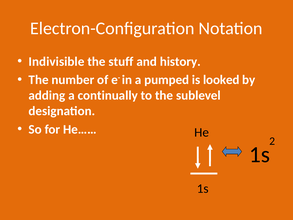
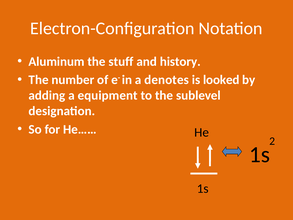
Indivisible: Indivisible -> Aluminum (57, 61)
pumped: pumped -> denotes (167, 80)
continually: continually -> equipment (108, 95)
